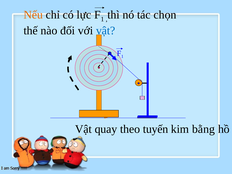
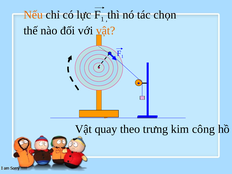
vật colour: blue -> orange (106, 31)
tuyến: tuyến -> trưng (156, 129)
bằng: bằng -> công (203, 129)
